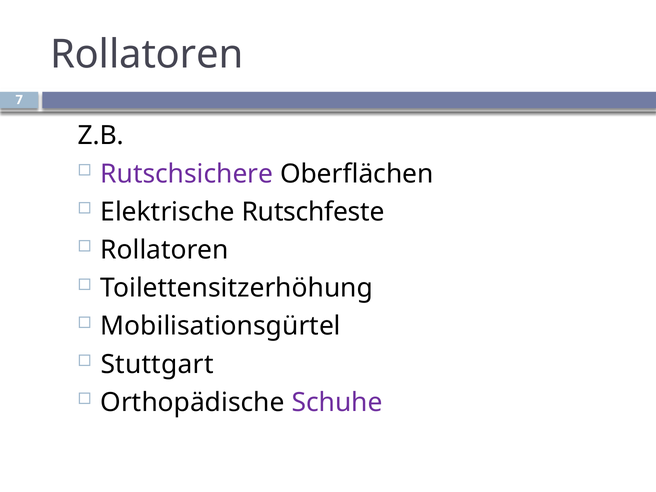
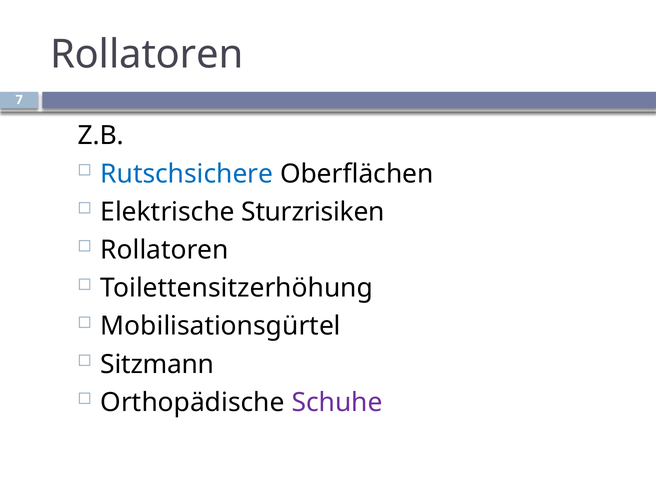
Rutschsichere colour: purple -> blue (187, 174)
Rutschfeste: Rutschfeste -> Sturzrisiken (313, 212)
Stuttgart: Stuttgart -> Sitzmann (157, 364)
